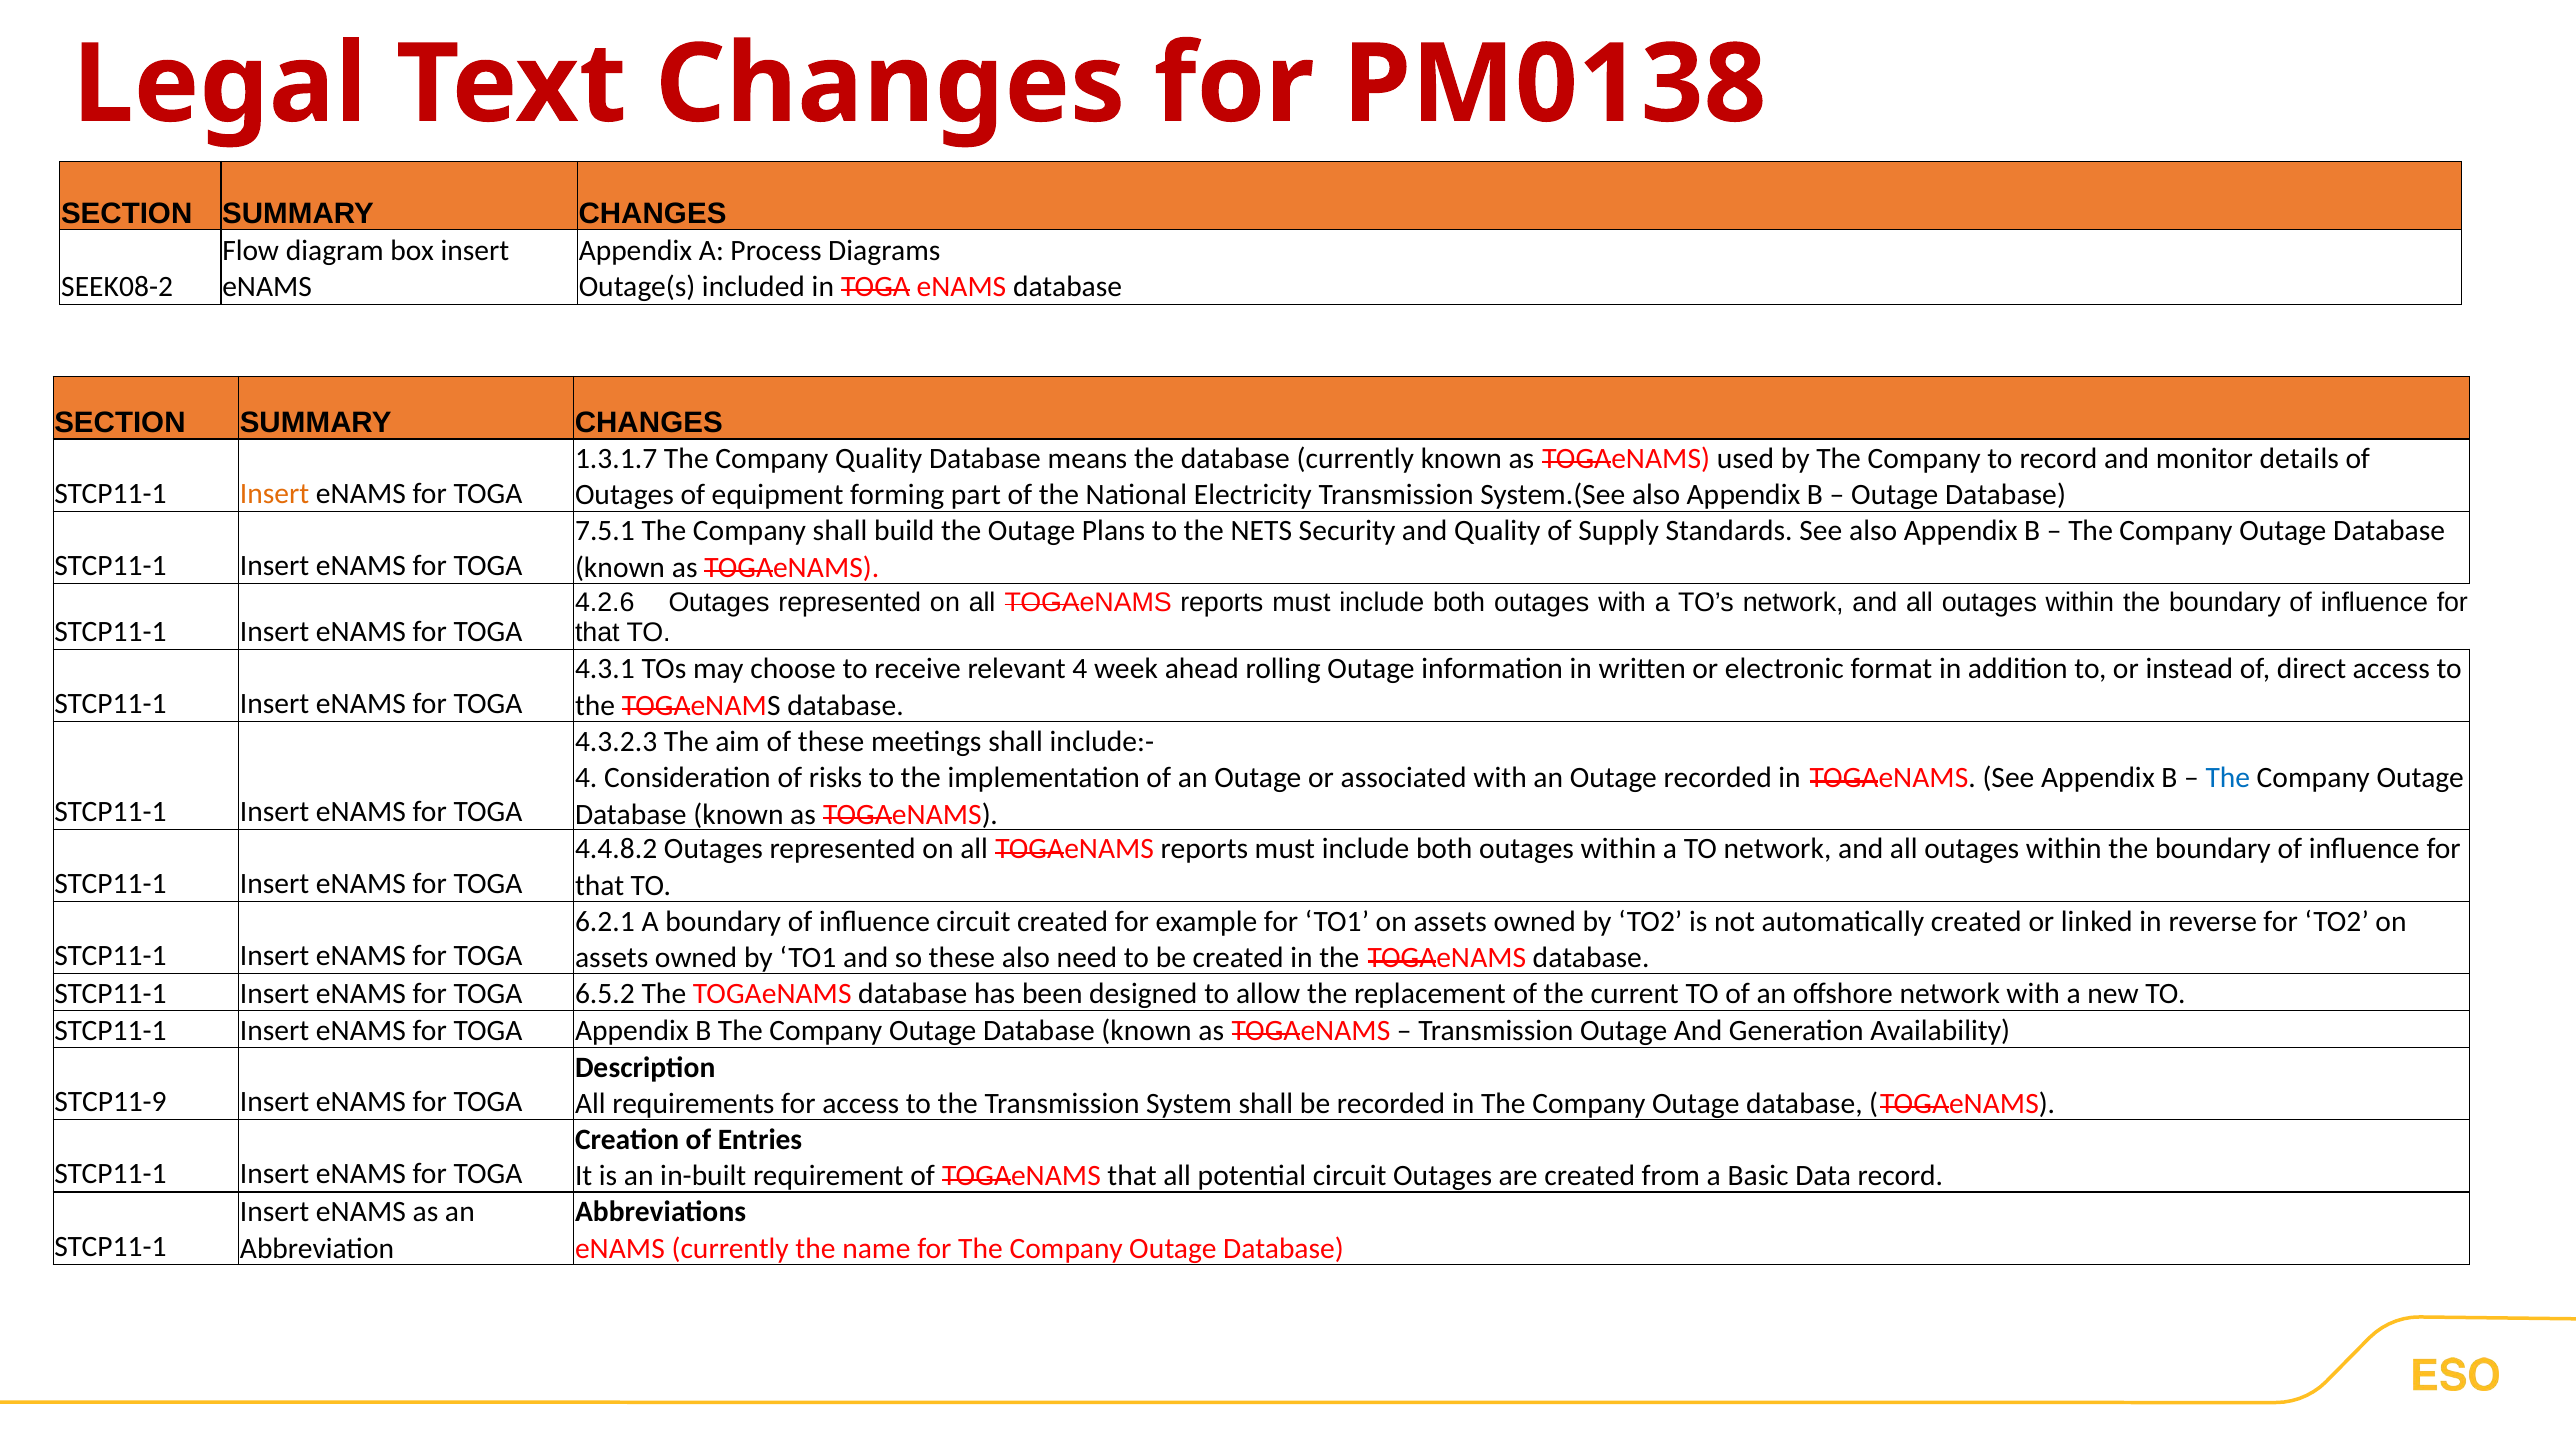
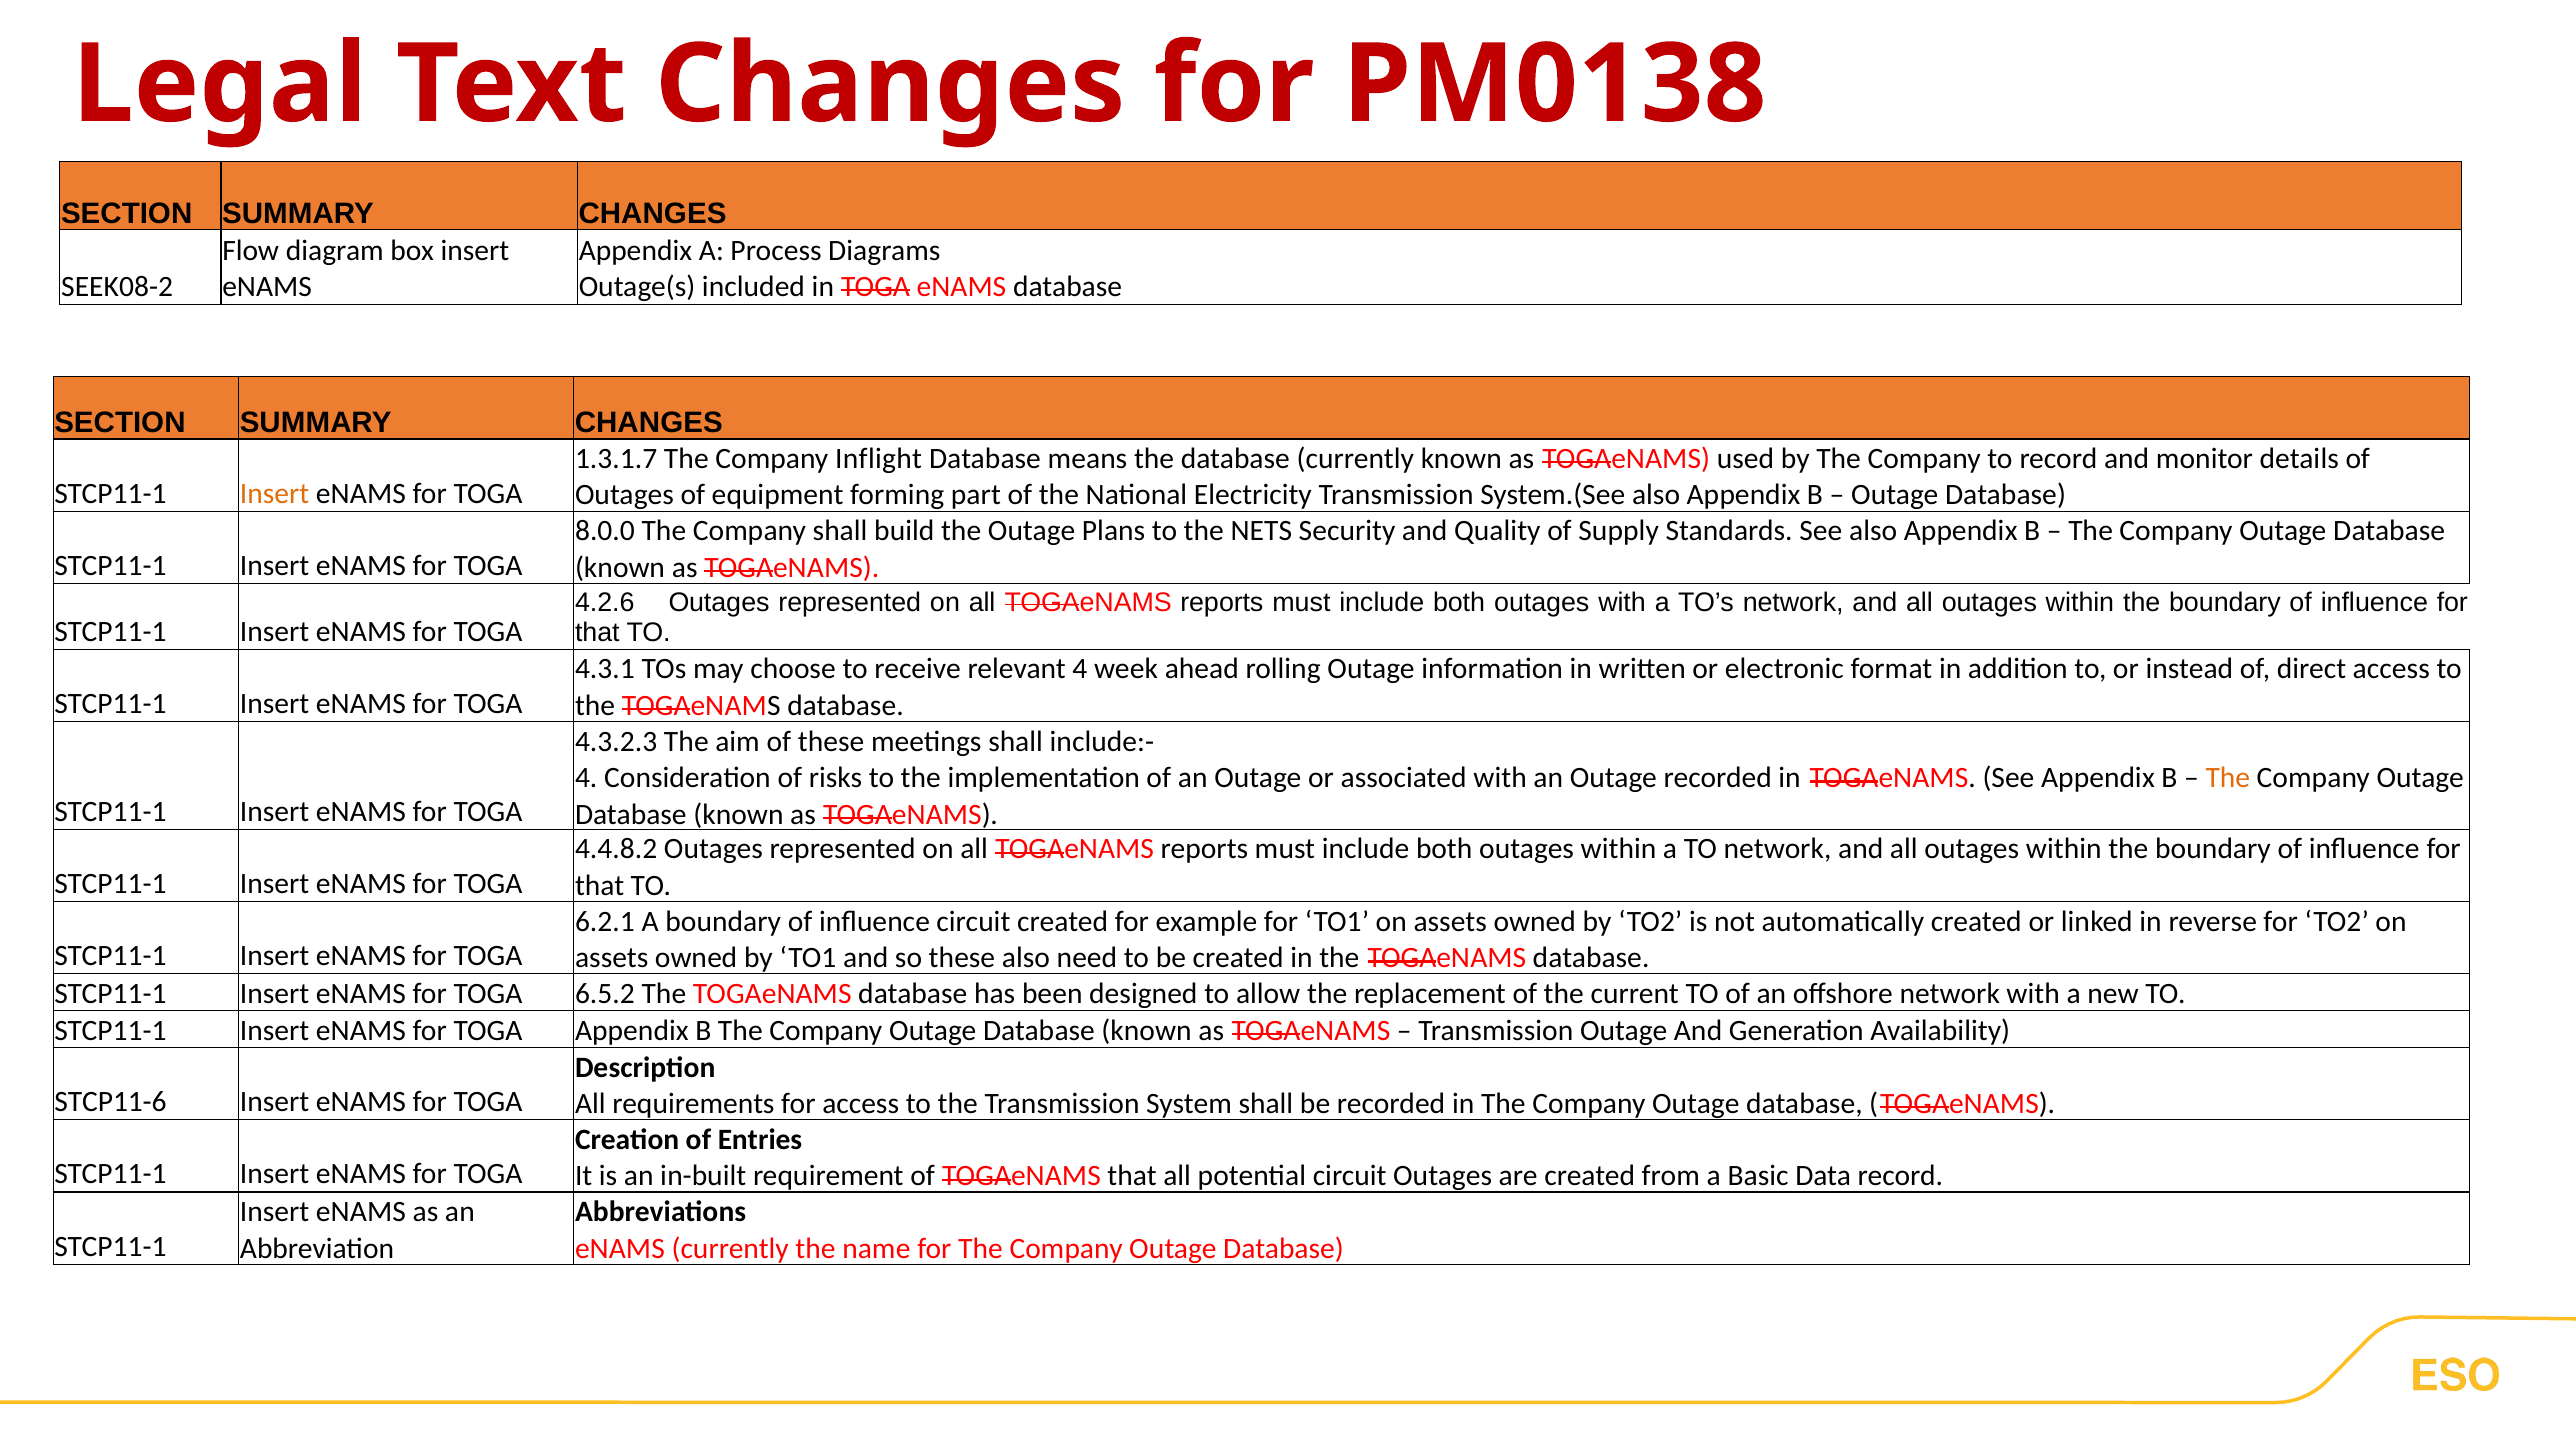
Company Quality: Quality -> Inflight (879, 459)
7.5.1: 7.5.1 -> 8.0.0 (605, 531)
The colour: blue -> orange (2228, 778)
STCP11-9: STCP11-9 -> STCP11-6 (111, 1102)
